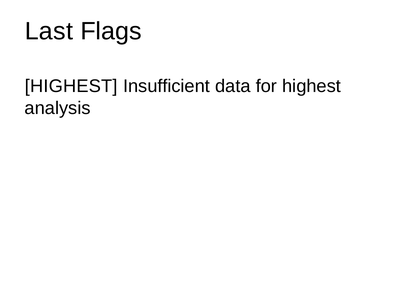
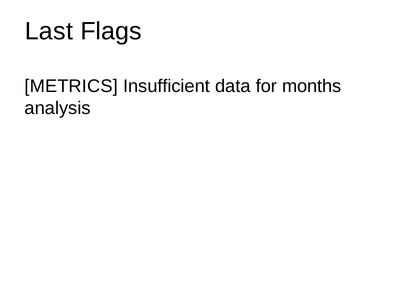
HIGHEST: HIGHEST -> METRICS (71, 86)
for highest: highest -> months (312, 86)
